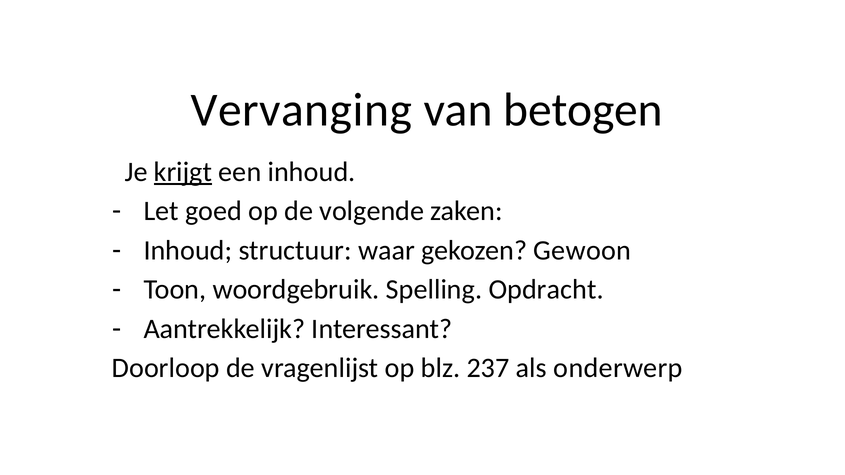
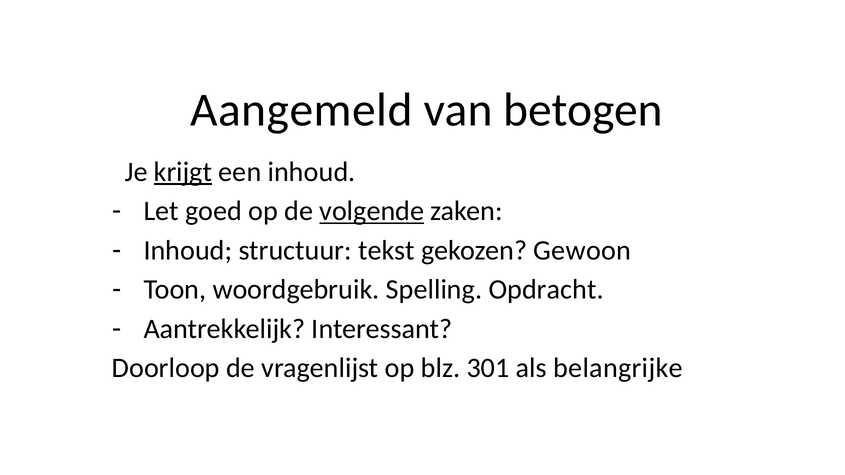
Vervanging: Vervanging -> Aangemeld (301, 110)
volgende underline: none -> present (372, 211)
waar: waar -> tekst (387, 251)
237: 237 -> 301 (488, 368)
onderwerp: onderwerp -> belangrijke (618, 368)
